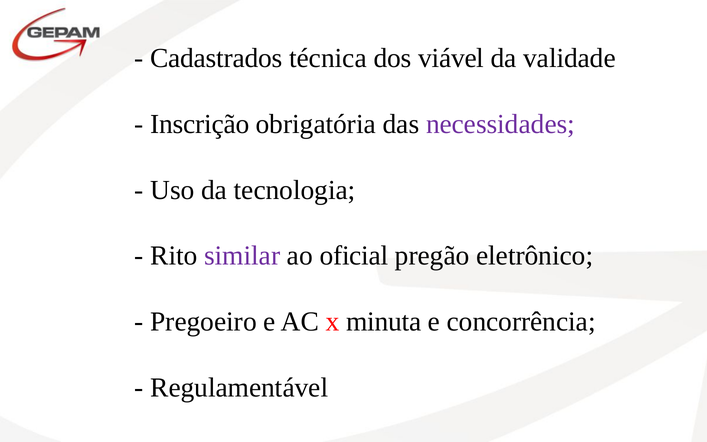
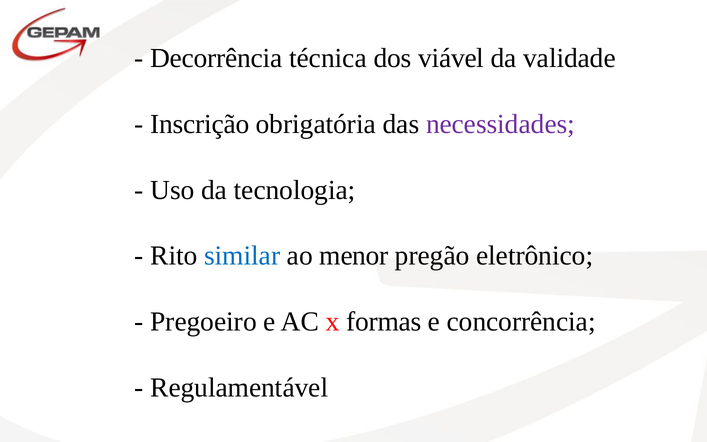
Cadastrados: Cadastrados -> Decorrência (216, 58)
similar colour: purple -> blue (242, 256)
oficial: oficial -> menor (354, 256)
minuta: minuta -> formas (384, 322)
